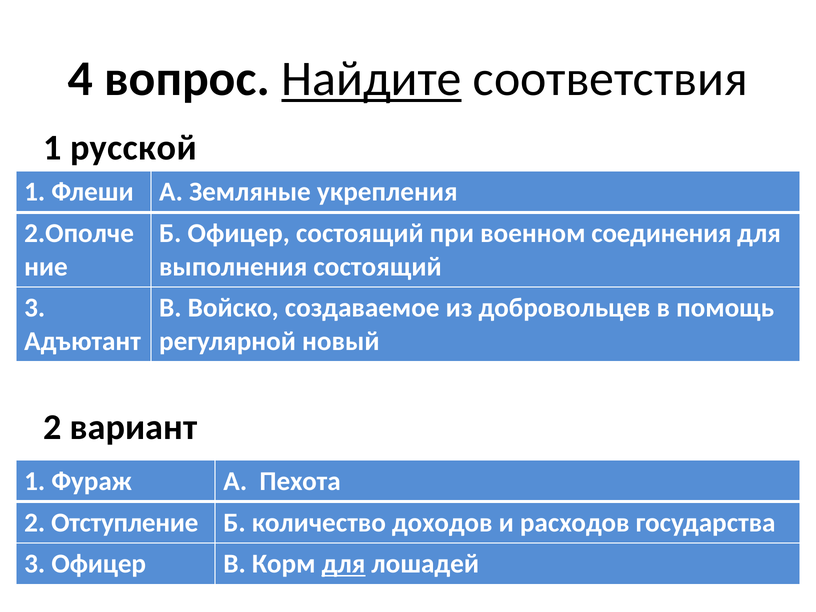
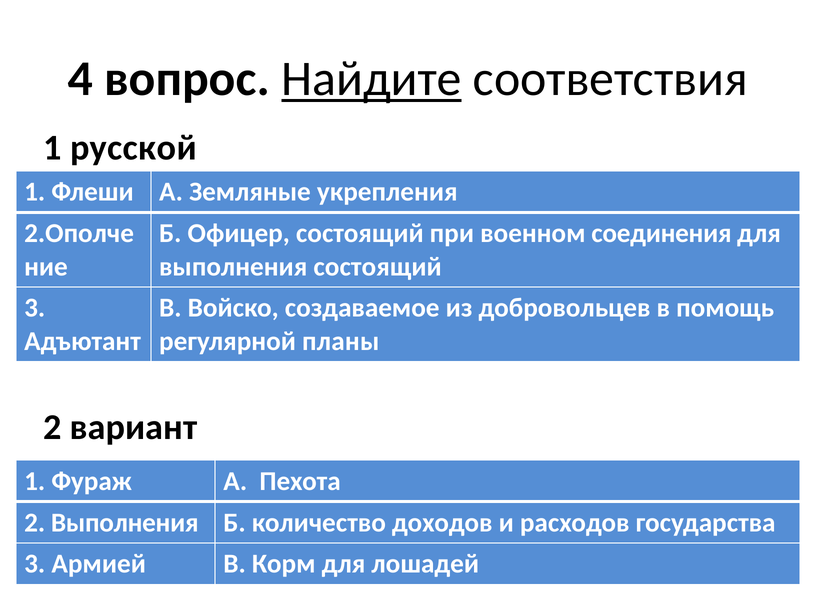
новый: новый -> планы (341, 341)
2 Отступление: Отступление -> Выполнения (125, 523)
3 Офицер: Офицер -> Армией (99, 564)
для underline: present -> none (344, 564)
